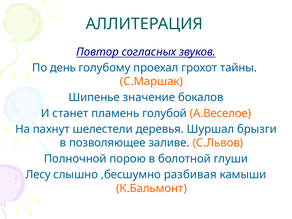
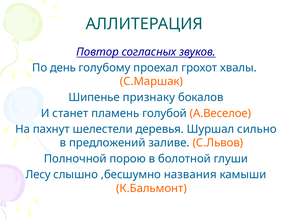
тайны: тайны -> хвалы (238, 68)
значение: значение -> признаку (149, 97)
брызги: брызги -> сильно (257, 129)
позволяющее: позволяющее -> предложений (107, 143)
разбивая: разбивая -> названия (190, 175)
